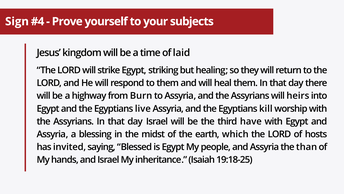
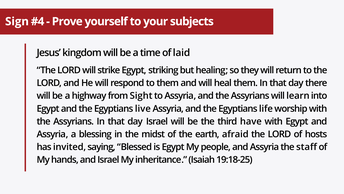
Burn: Burn -> Sight (141, 96)
heirs: heirs -> learn (298, 96)
kill: kill -> life (266, 109)
which: which -> afraid (235, 134)
than: than -> staff (307, 147)
